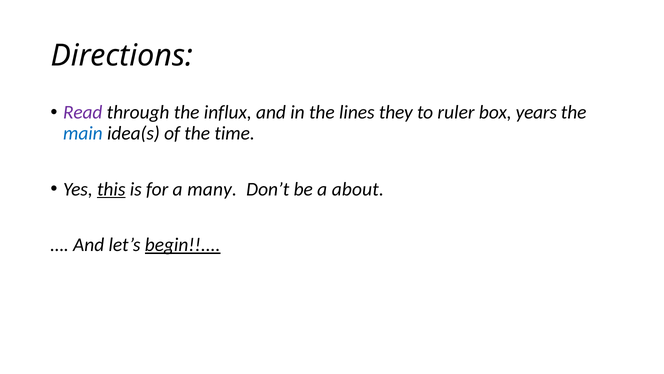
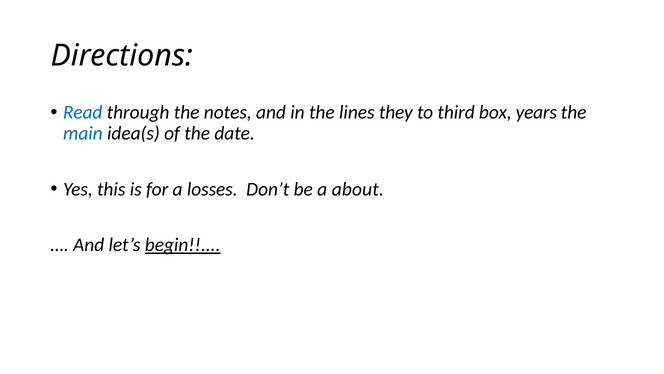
Read colour: purple -> blue (83, 112)
influx: influx -> notes (228, 112)
ruler: ruler -> third (456, 112)
time: time -> date (235, 133)
this underline: present -> none (111, 189)
many: many -> losses (212, 189)
